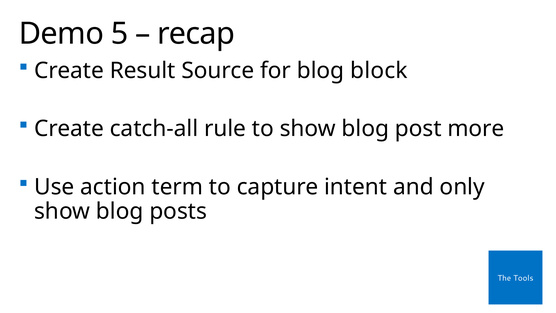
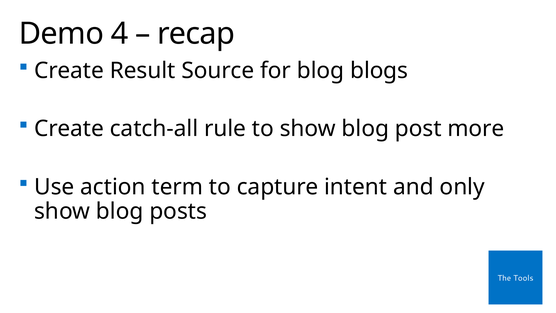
5: 5 -> 4 (120, 34)
block: block -> blogs (379, 70)
